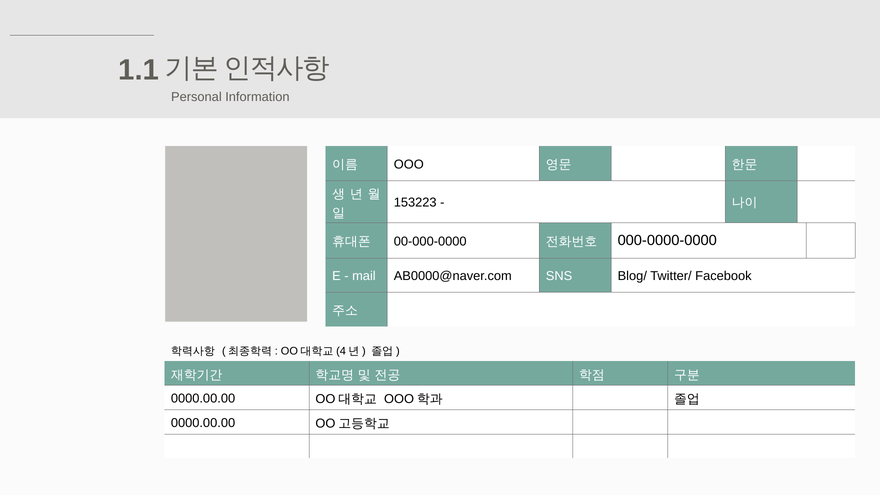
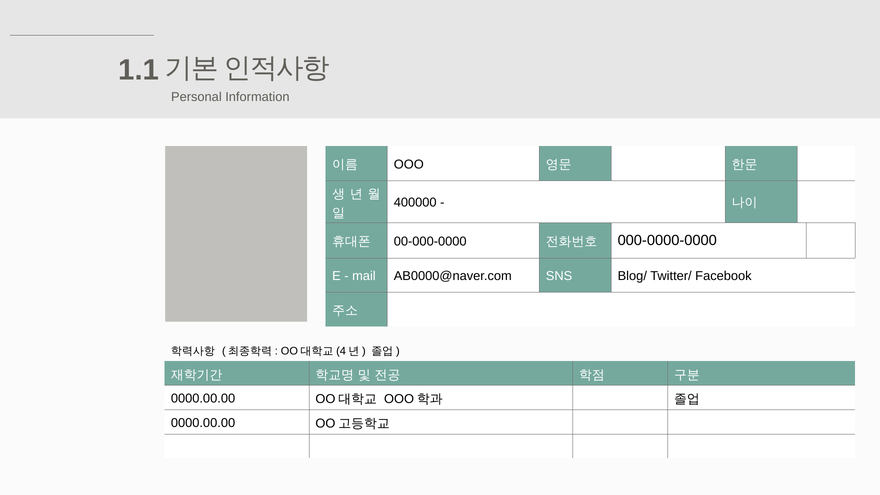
153223: 153223 -> 400000 (415, 203)
